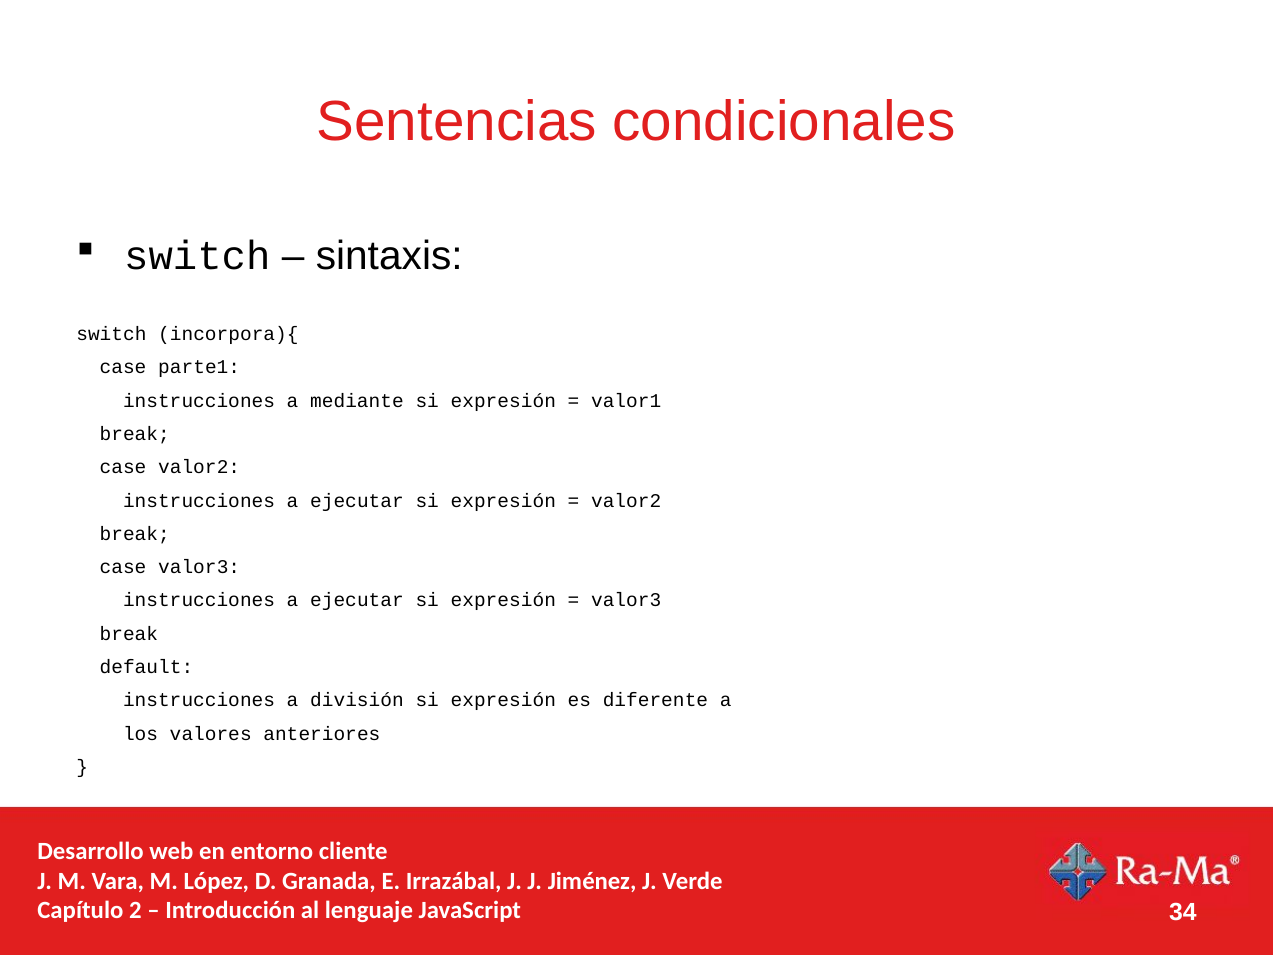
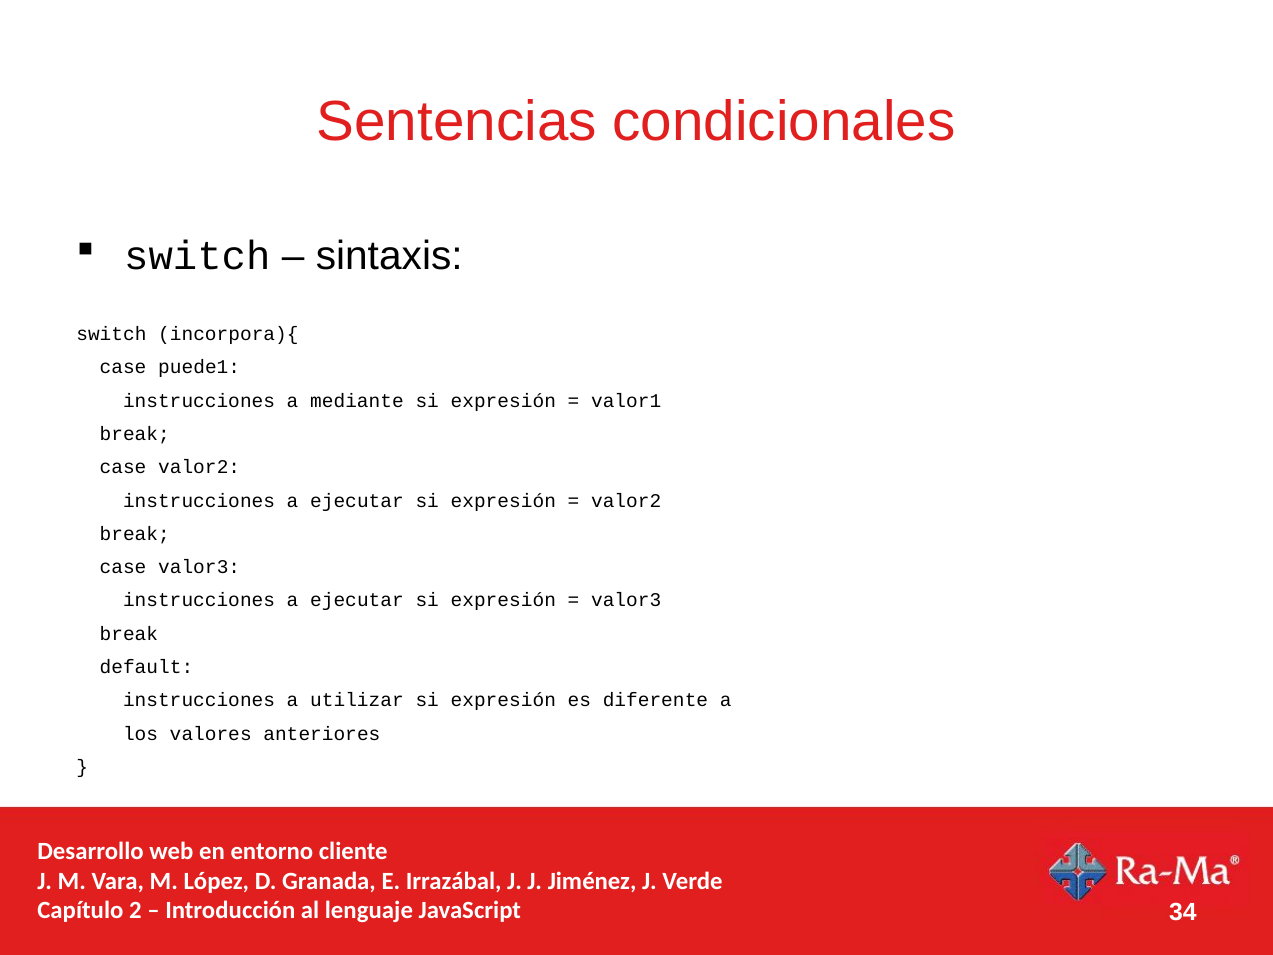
parte1: parte1 -> puede1 (199, 367)
división: división -> utilizar (357, 700)
